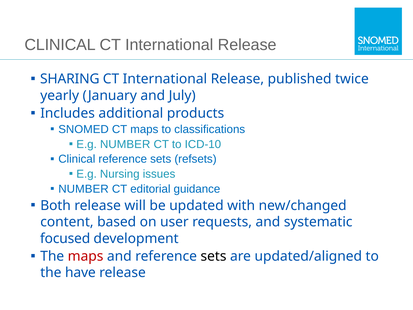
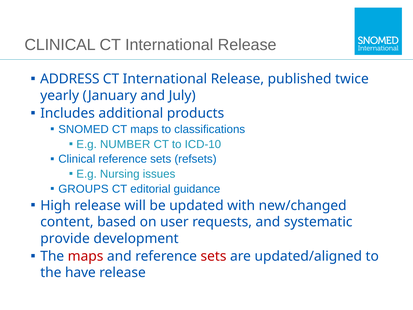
SHARING: SHARING -> ADDRESS (70, 79)
NUMBER: NUMBER -> GROUPS (83, 189)
Both: Both -> High (56, 205)
focused: focused -> provide (65, 238)
sets colour: black -> red (214, 256)
